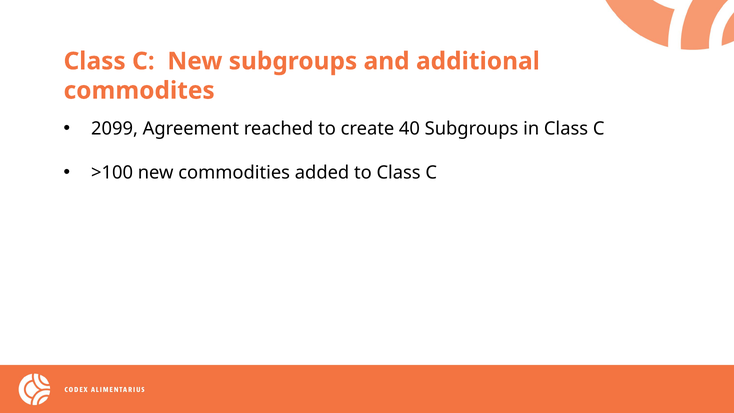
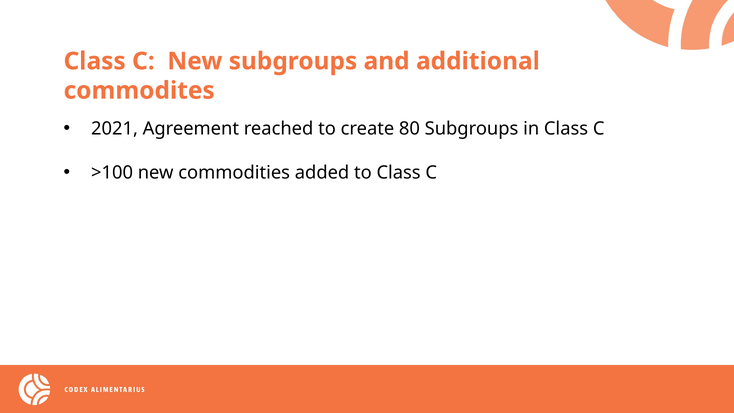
2099: 2099 -> 2021 (115, 129)
40: 40 -> 80 (409, 129)
